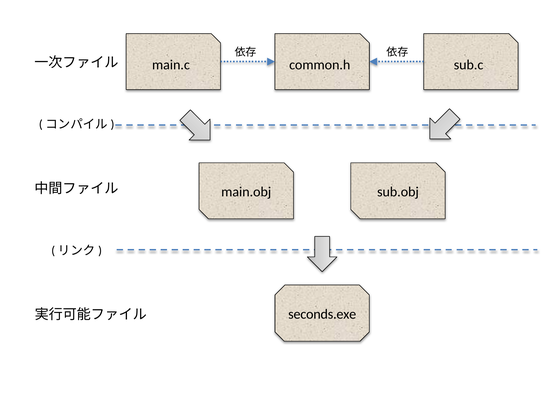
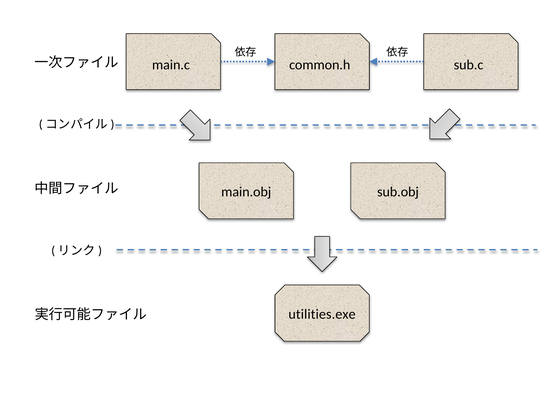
seconds.exe: seconds.exe -> utilities.exe (322, 314)
